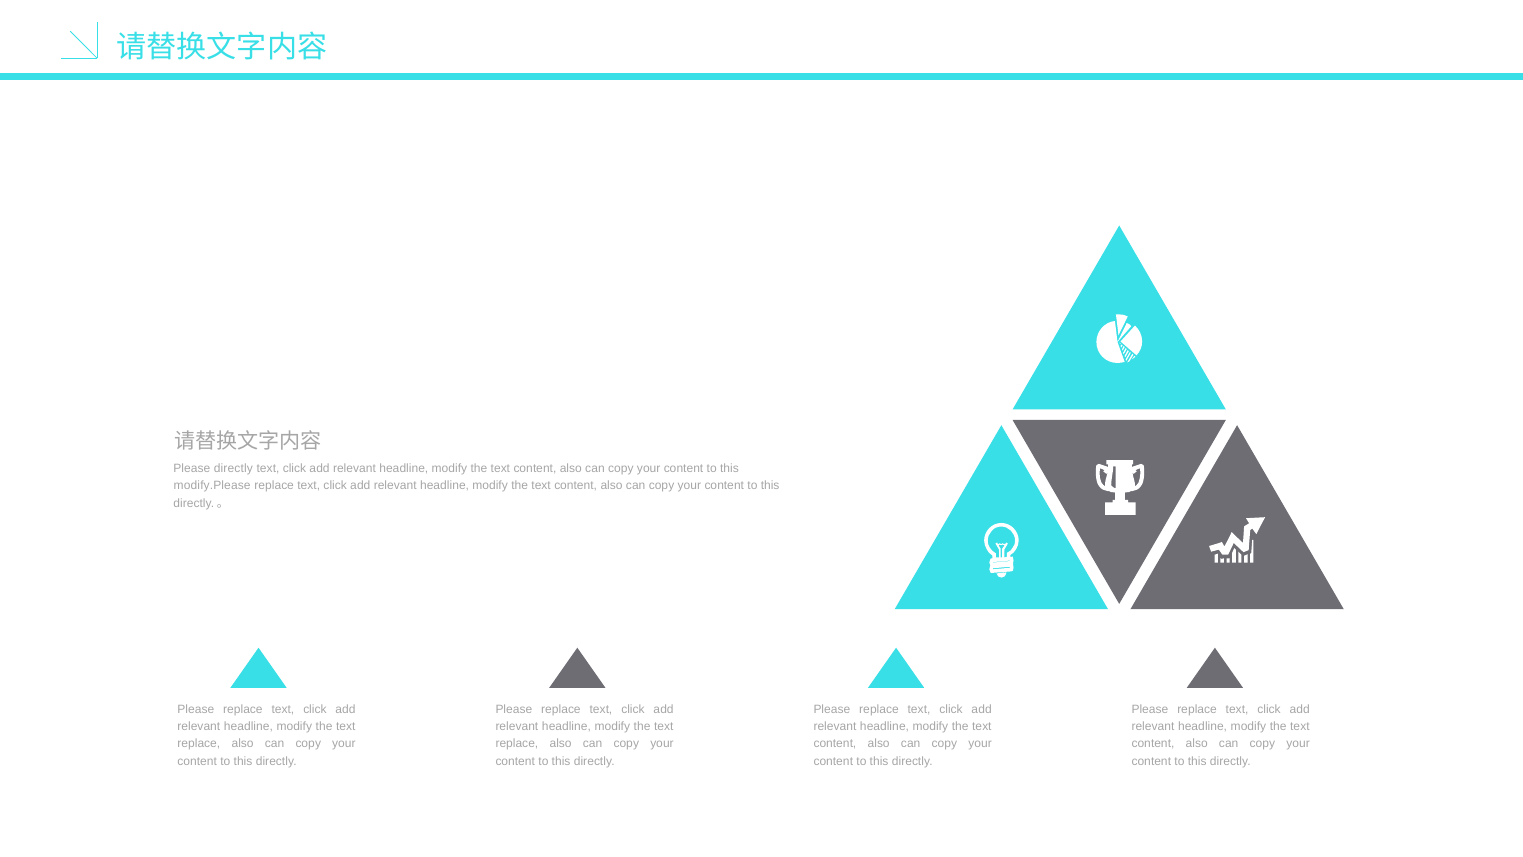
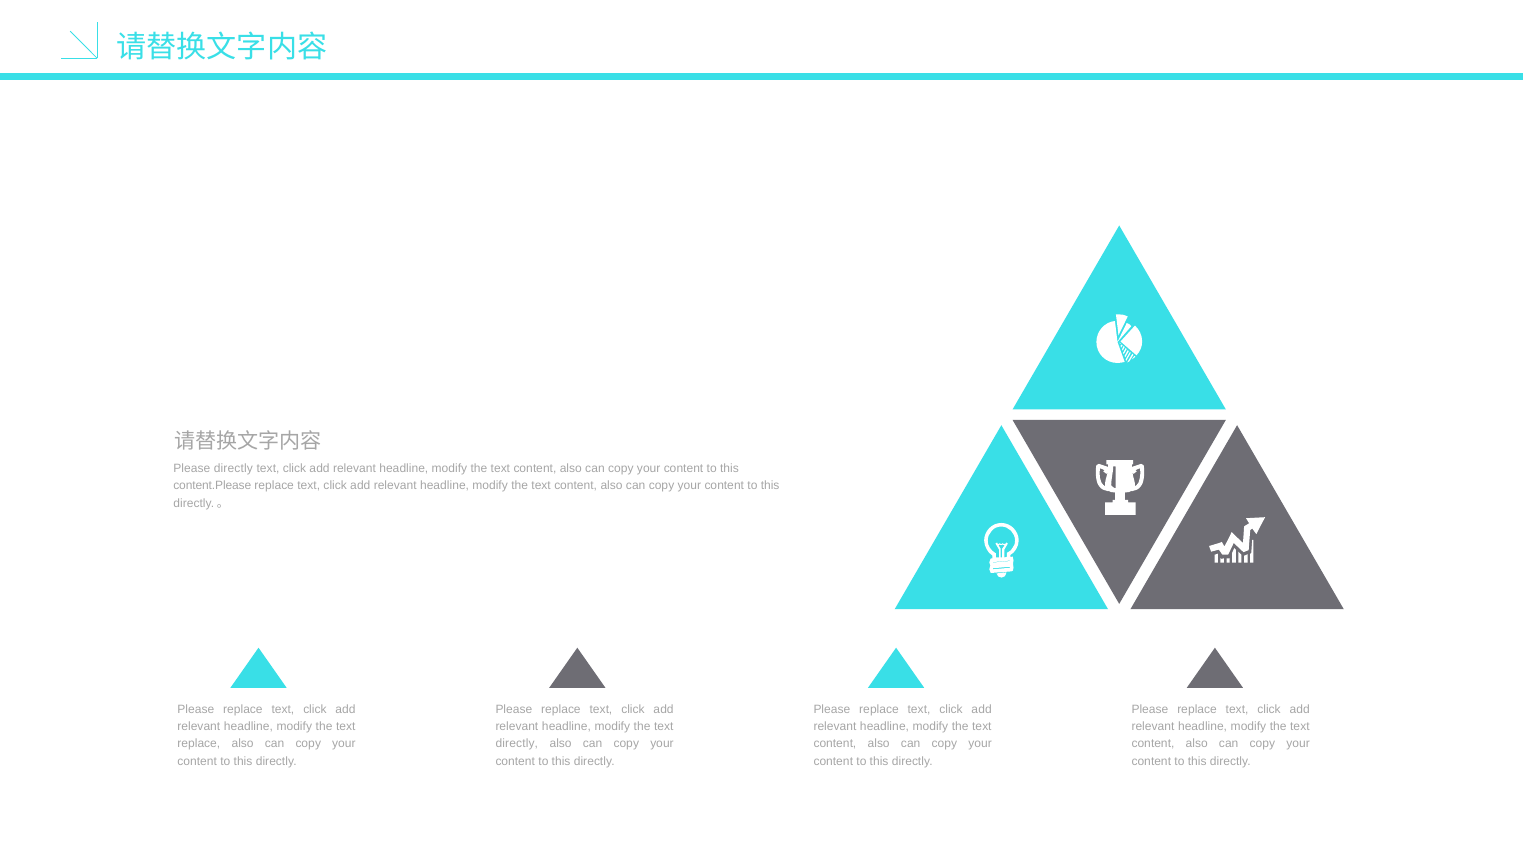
modify.Please: modify.Please -> content.Please (212, 486)
replace: replace -> directly (517, 744)
